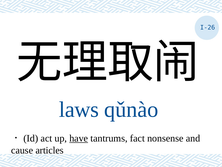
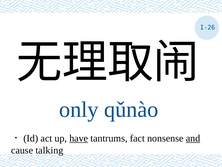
laws: laws -> only (79, 109)
and underline: none -> present (193, 138)
articles: articles -> talking (49, 150)
